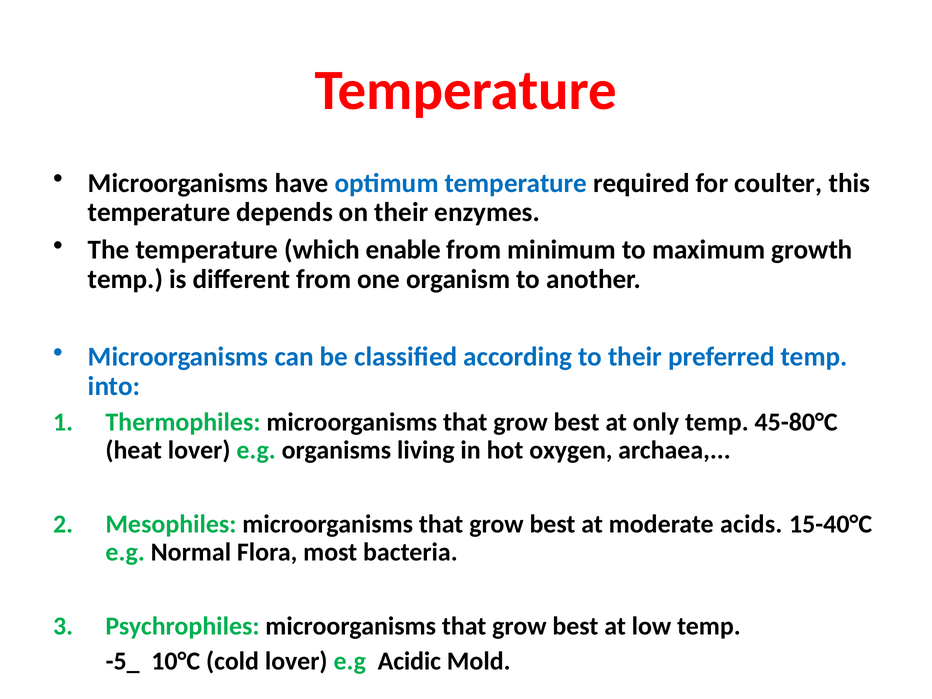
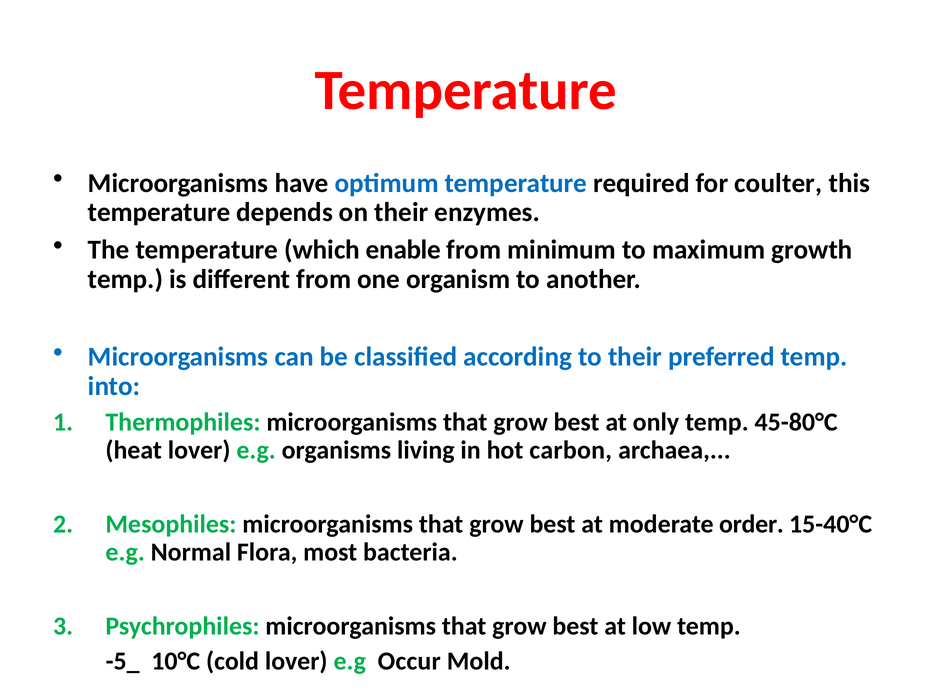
oxygen: oxygen -> carbon (571, 450)
acids: acids -> order (751, 524)
Acidic: Acidic -> Occur (409, 661)
